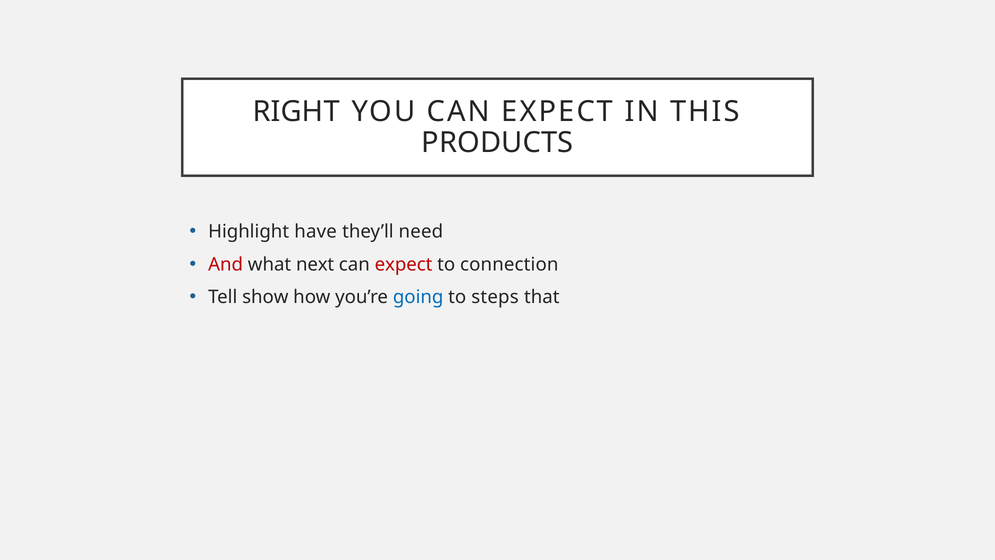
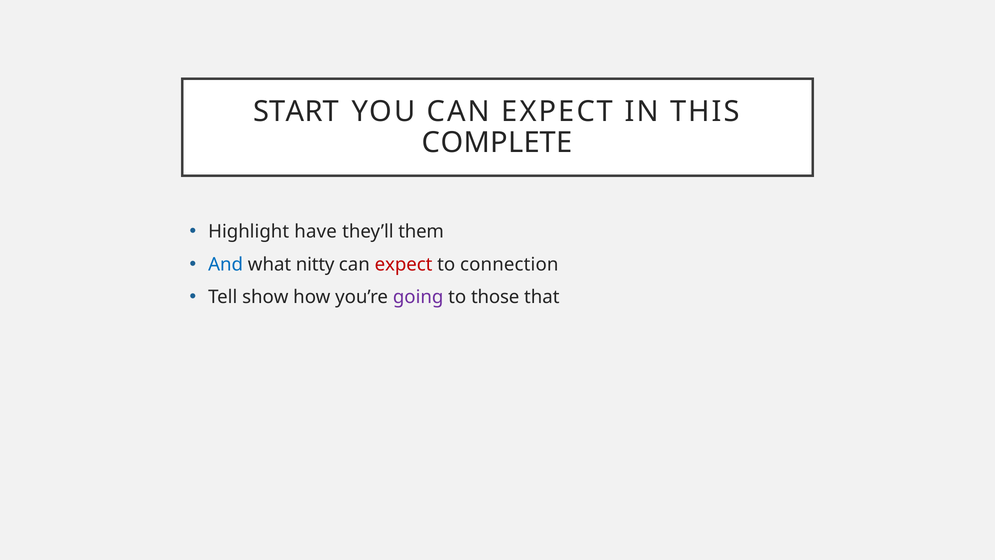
RIGHT: RIGHT -> START (296, 111)
PRODUCTS: PRODUCTS -> COMPLETE (497, 143)
need: need -> them (421, 232)
And colour: red -> blue (226, 264)
next: next -> nitty (315, 264)
going colour: blue -> purple (418, 297)
steps: steps -> those (495, 297)
